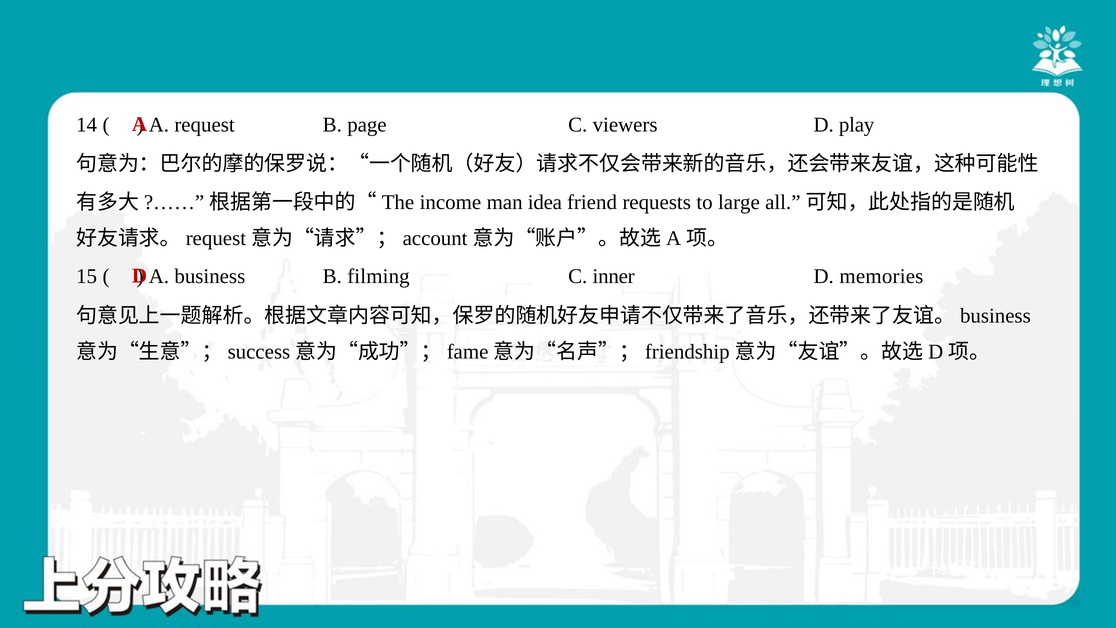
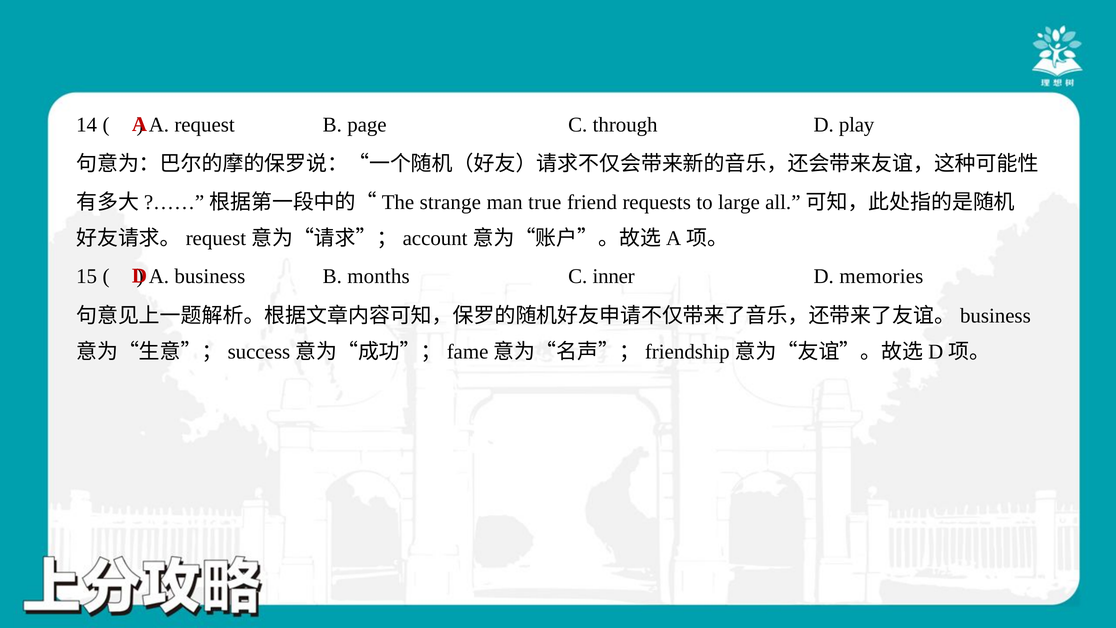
viewers: viewers -> through (625, 125)
income: income -> strange (450, 202)
idea: idea -> true (545, 202)
filming: filming -> months (378, 276)
